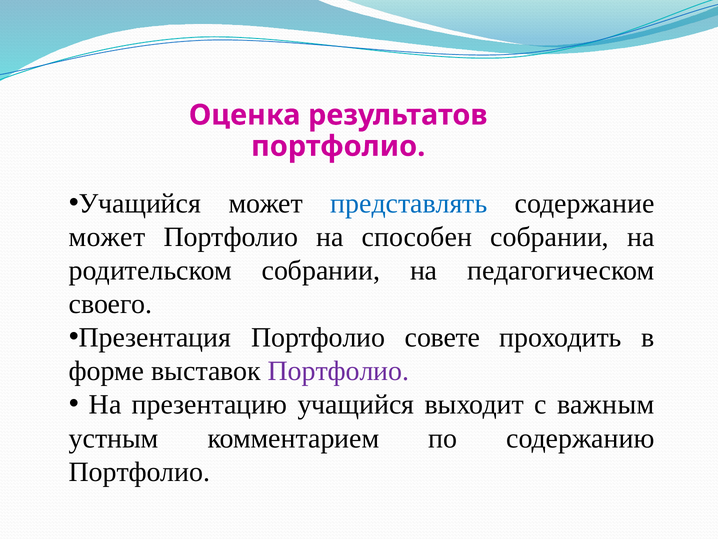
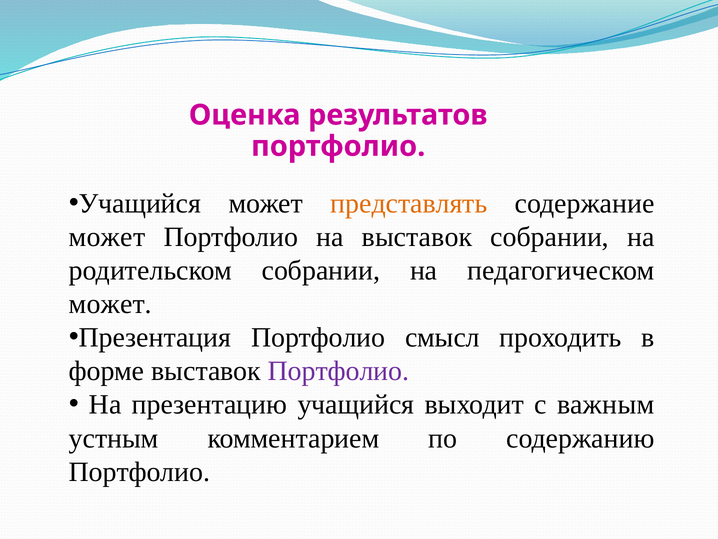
представлять colour: blue -> orange (409, 203)
на способен: способен -> выставок (417, 237)
своего: своего -> может (110, 304)
совете: совете -> смысл (442, 337)
